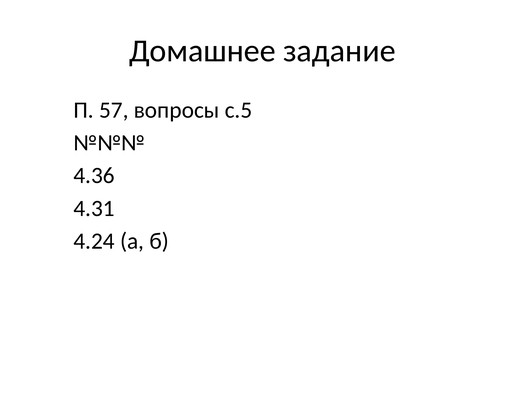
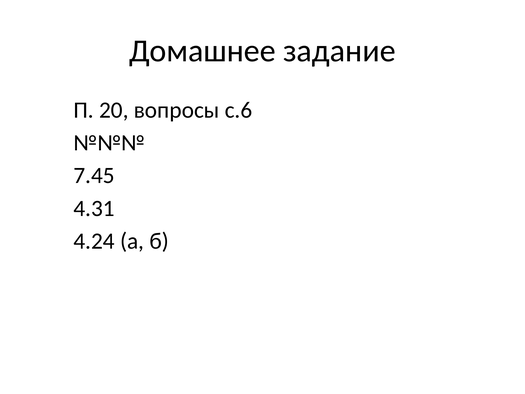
57: 57 -> 20 (114, 110)
с.5: с.5 -> с.6 (238, 110)
4.36: 4.36 -> 7.45 (94, 175)
